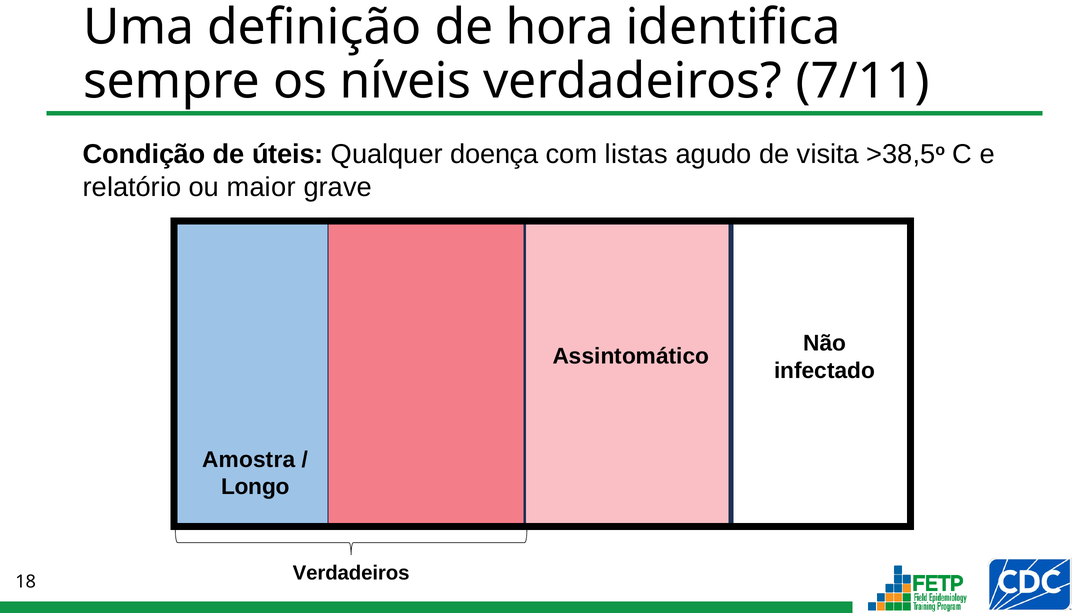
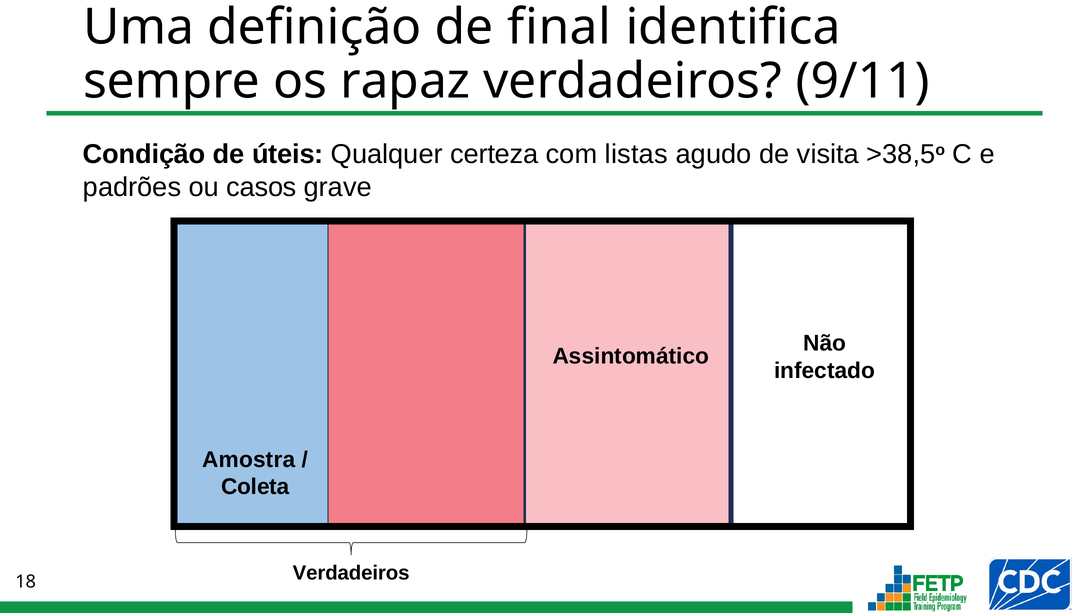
hora: hora -> final (559, 27)
níveis: níveis -> rapaz (405, 81)
7/11: 7/11 -> 9/11 (863, 81)
doença: doença -> certeza (494, 154)
relatório: relatório -> padrões (132, 187)
maior: maior -> casos (261, 187)
Longo: Longo -> Coleta (255, 487)
